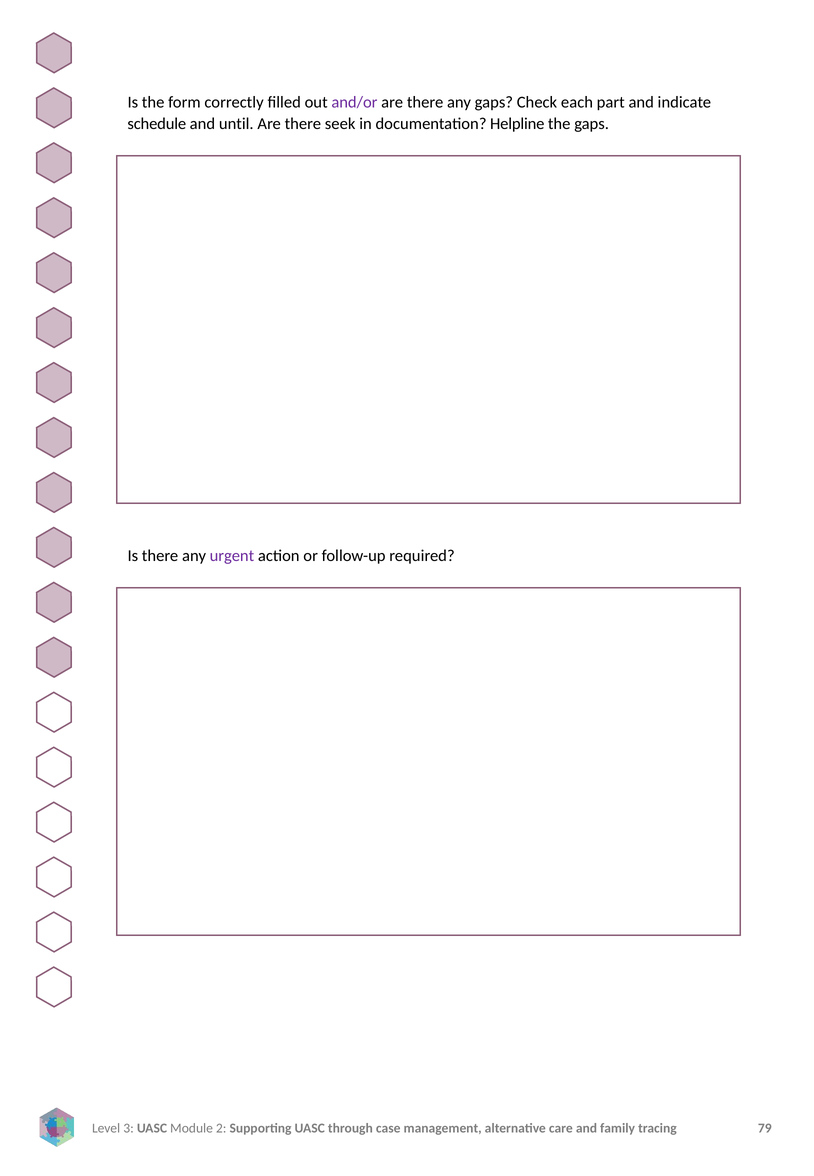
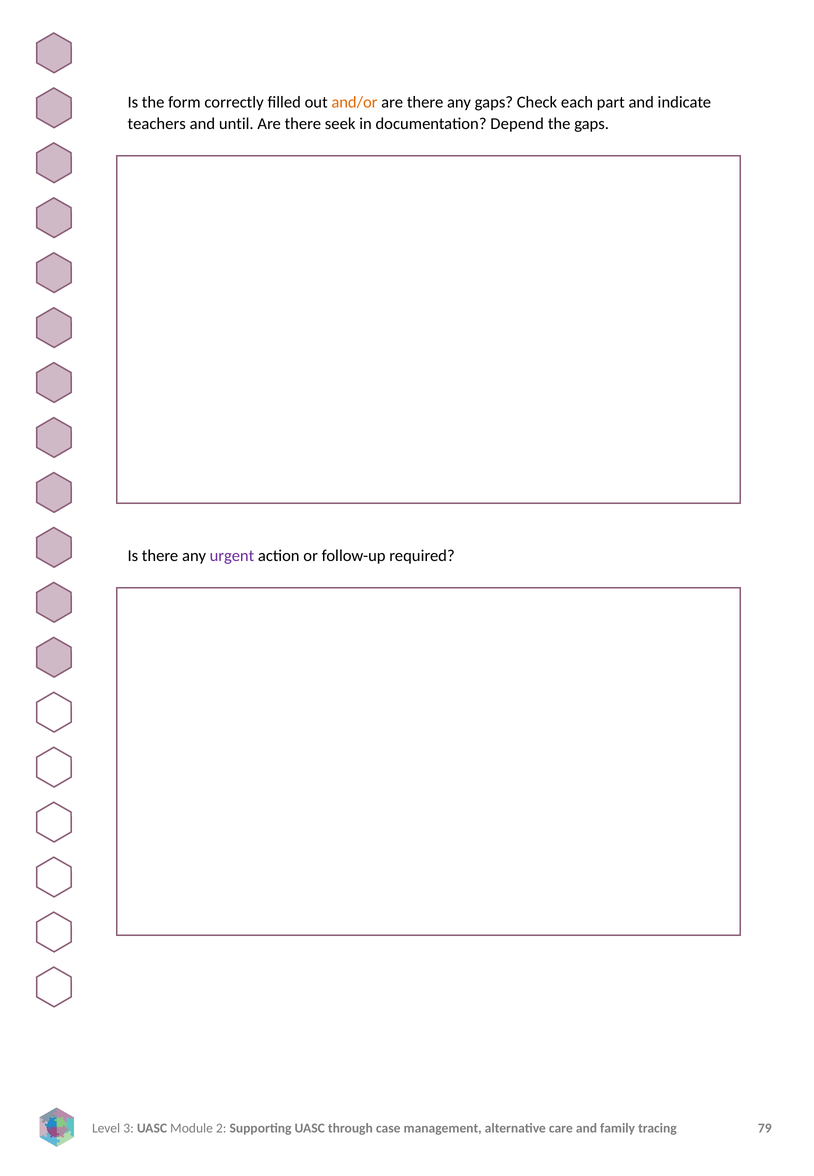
and/or colour: purple -> orange (354, 103)
schedule: schedule -> teachers (157, 124)
Helpline: Helpline -> Depend (517, 124)
